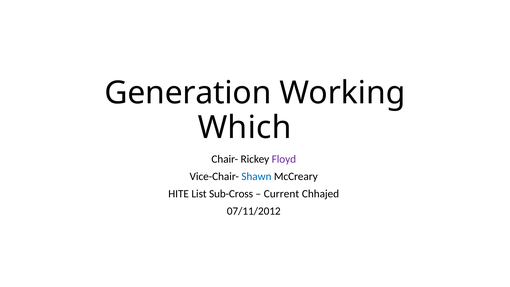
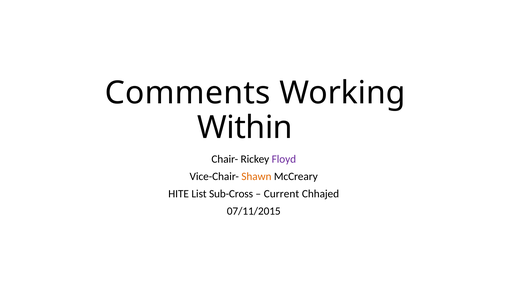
Generation: Generation -> Comments (188, 93)
Which: Which -> Within (245, 127)
Shawn colour: blue -> orange (256, 176)
07/11/2012: 07/11/2012 -> 07/11/2015 (254, 211)
